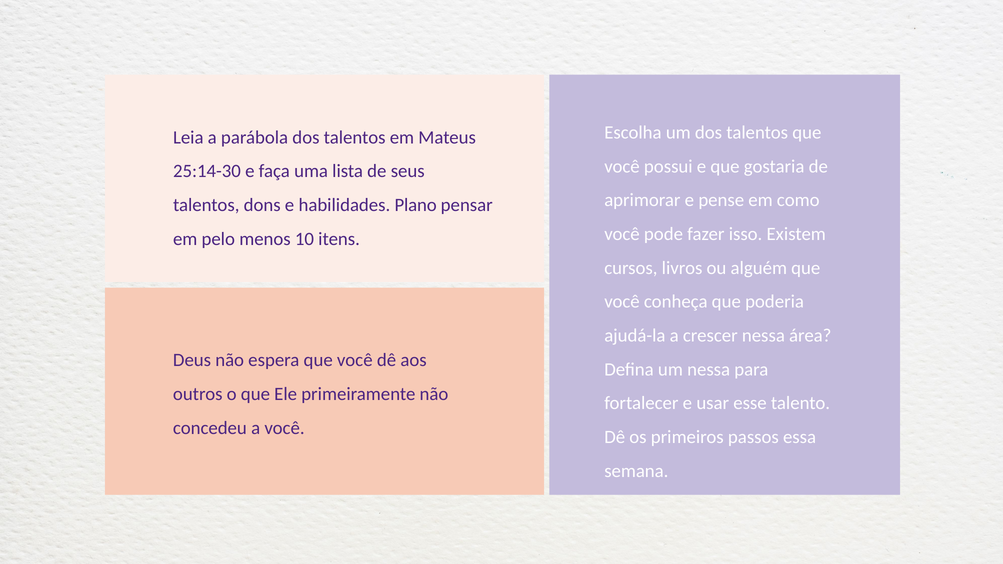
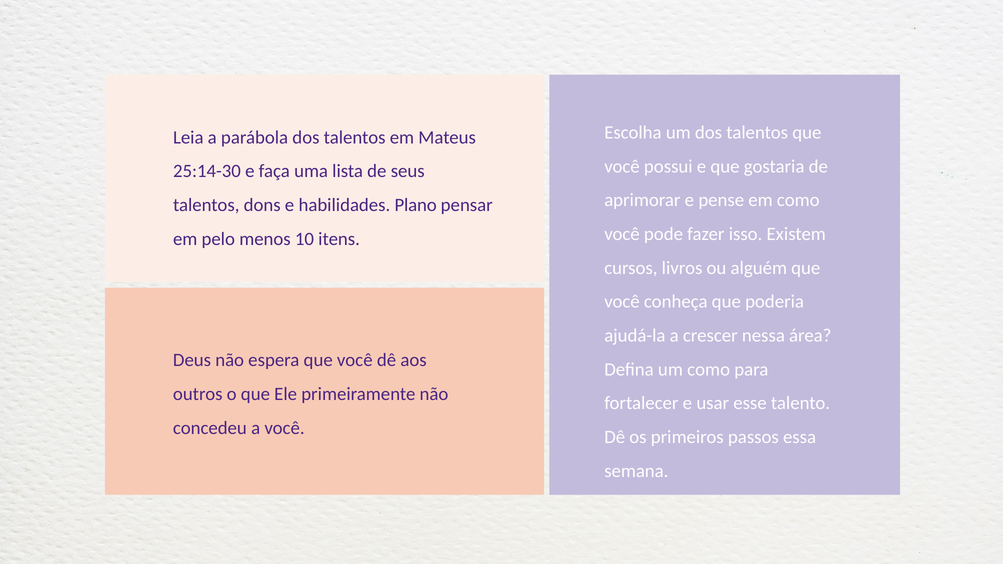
um nessa: nessa -> como (709, 369)
